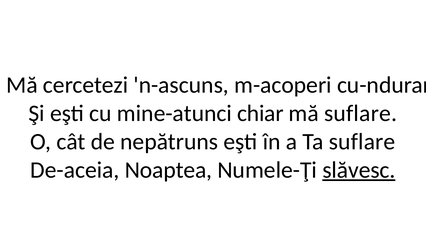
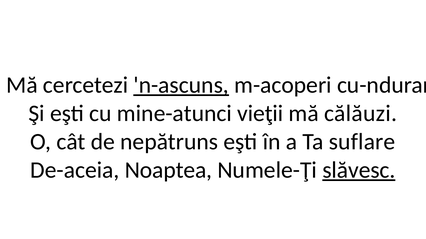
n-ascuns underline: none -> present (181, 85)
chiar: chiar -> vieţii (260, 114)
mă suflare: suflare -> călăuzi (361, 114)
